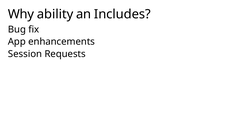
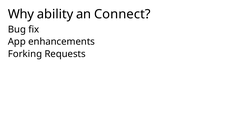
Includes: Includes -> Connect (122, 14)
Session: Session -> Forking (25, 54)
